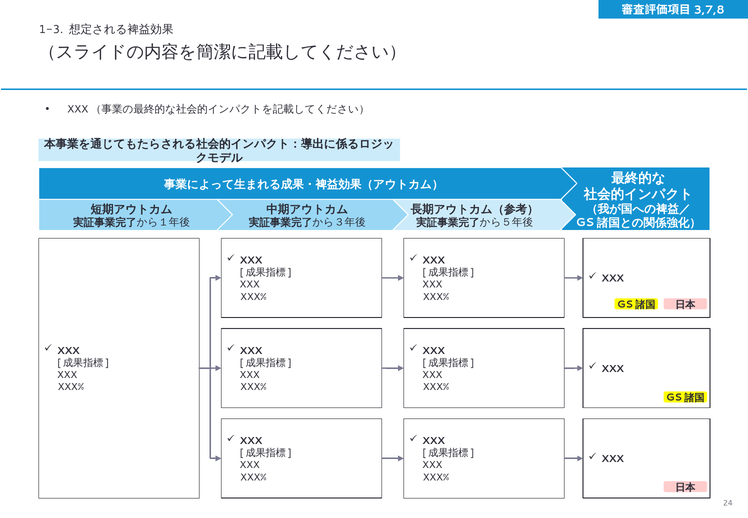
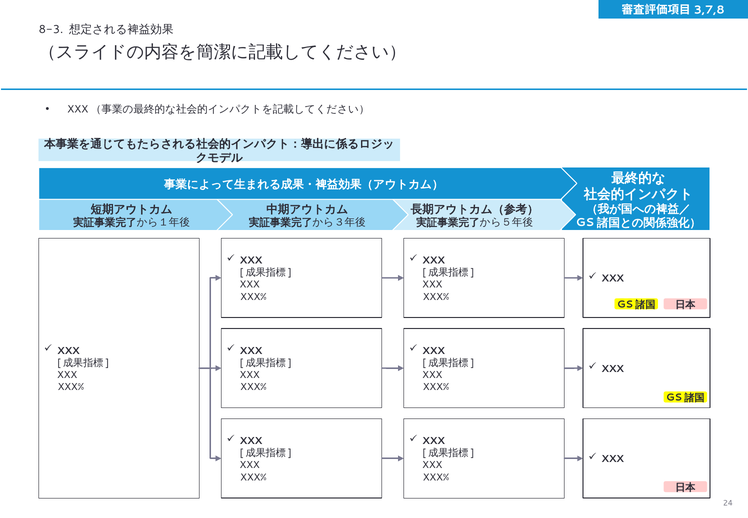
1-3: 1-3 -> 8-3 (51, 30)
